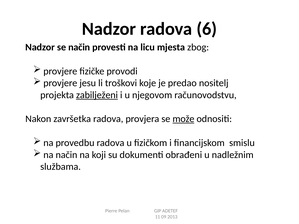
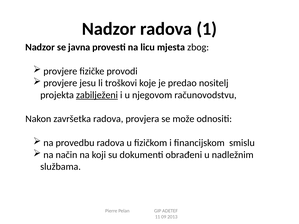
6: 6 -> 1 (207, 29)
se način: način -> javna (79, 47)
može underline: present -> none (183, 119)
